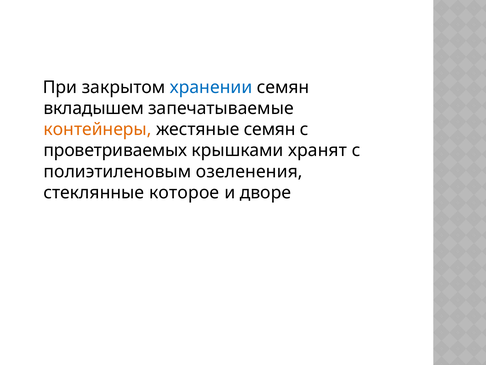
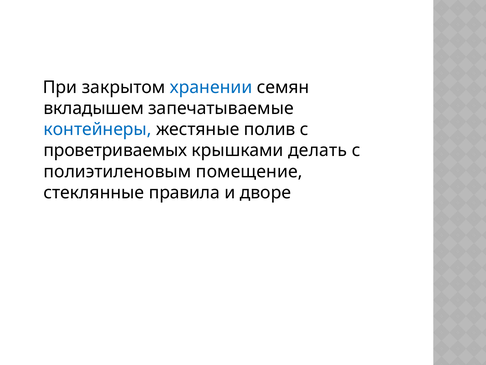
контейнеры colour: orange -> blue (98, 129)
жестяные семян: семян -> полив (270, 129)
хранят: хранят -> делать (318, 150)
озеленения: озеленения -> помещение (249, 171)
которое: которое -> правила (184, 192)
